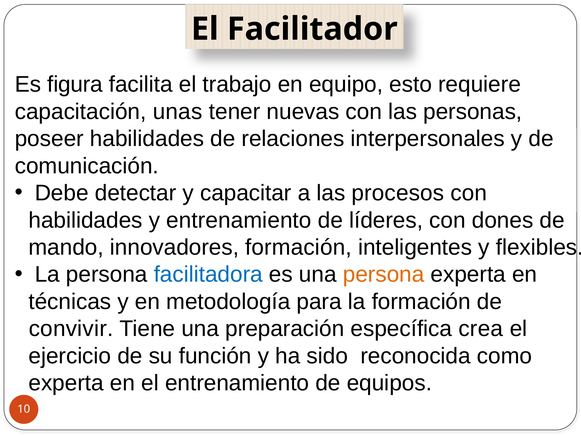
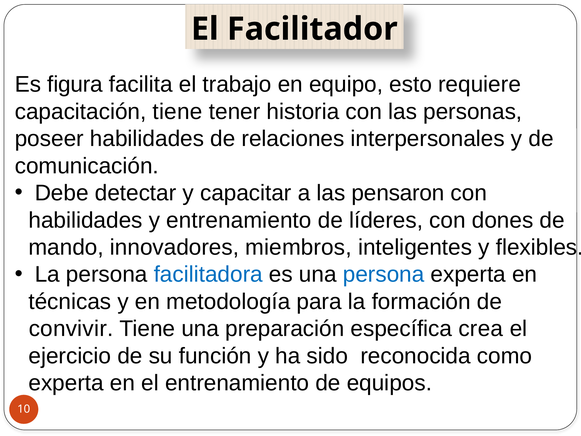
capacitación unas: unas -> tiene (178, 112)
nuevas: nuevas -> historia (303, 112)
procesos: procesos -> pensaron (398, 193)
innovadores formación: formación -> miembros (298, 247)
persona colour: orange -> blue (384, 274)
